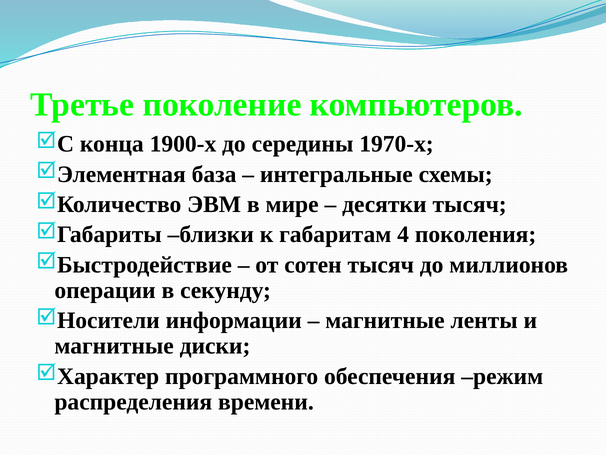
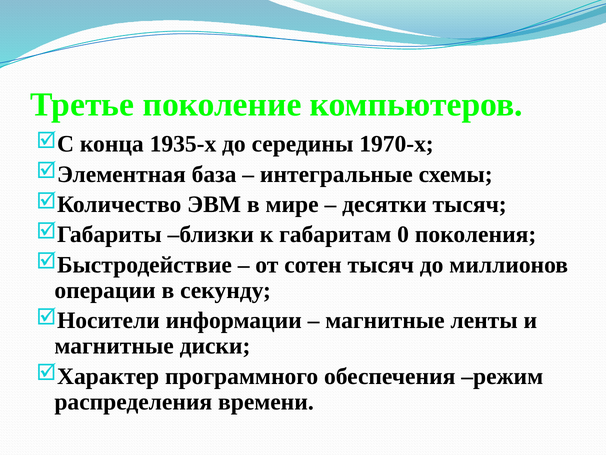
1900-х: 1900-х -> 1935-х (183, 144)
4: 4 -> 0 (403, 234)
